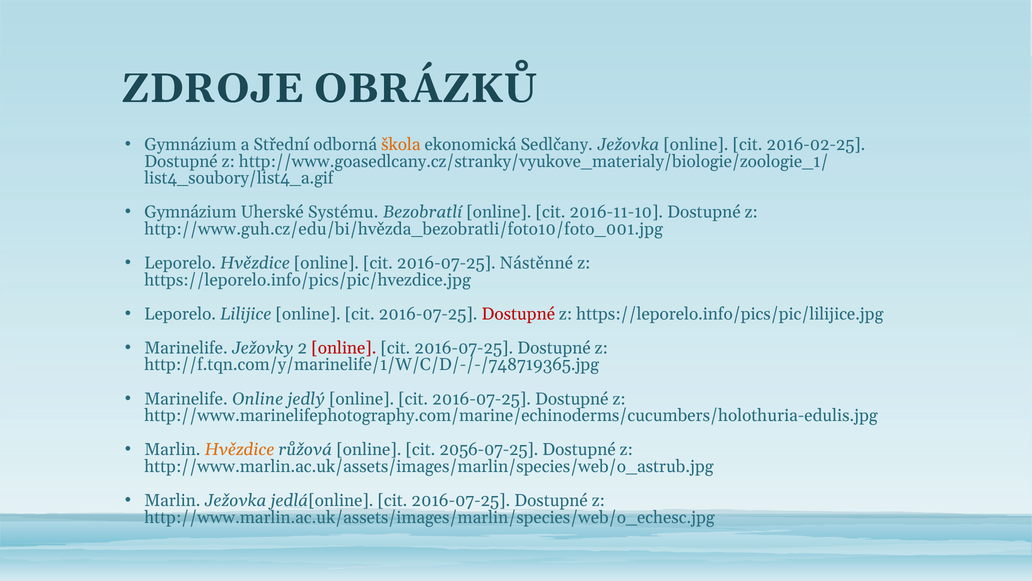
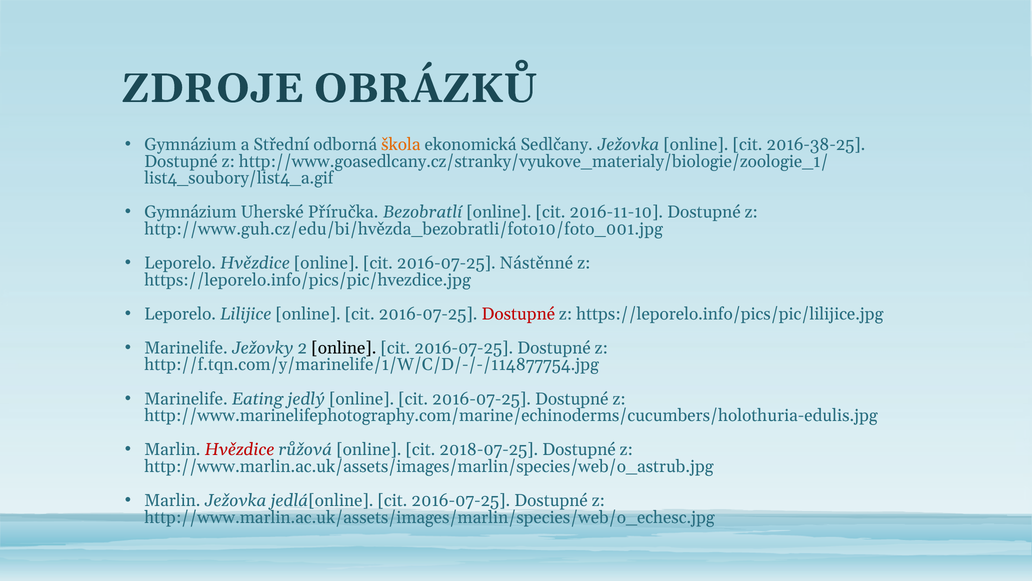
2016-02-25: 2016-02-25 -> 2016-38-25 (816, 145)
Systému: Systému -> Příručka (343, 212)
online colour: red -> black (344, 348)
http://f.tqn.com/y/marinelife/1/W/C/D/-/-/748719365.jpg: http://f.tqn.com/y/marinelife/1/W/C/D/-/-/748719365.jpg -> http://f.tqn.com/y/marinelife/1/W/C/D/-/-/114877754.jpg (372, 365)
Marinelife Online: Online -> Eating (258, 399)
Hvězdice colour: orange -> red (240, 449)
2056-07-25: 2056-07-25 -> 2018-07-25 (489, 449)
